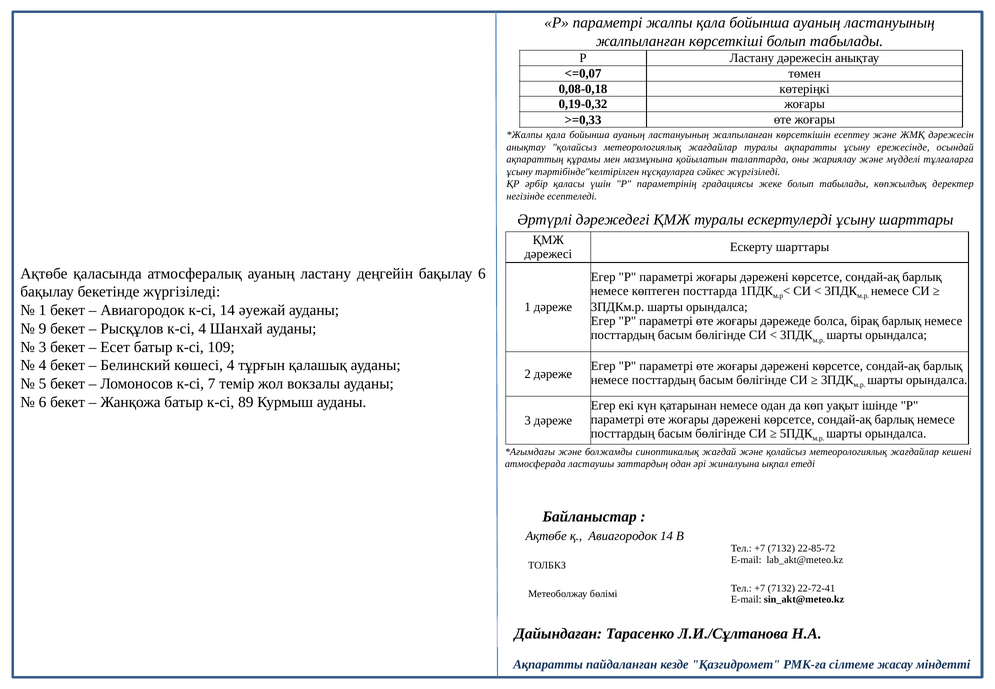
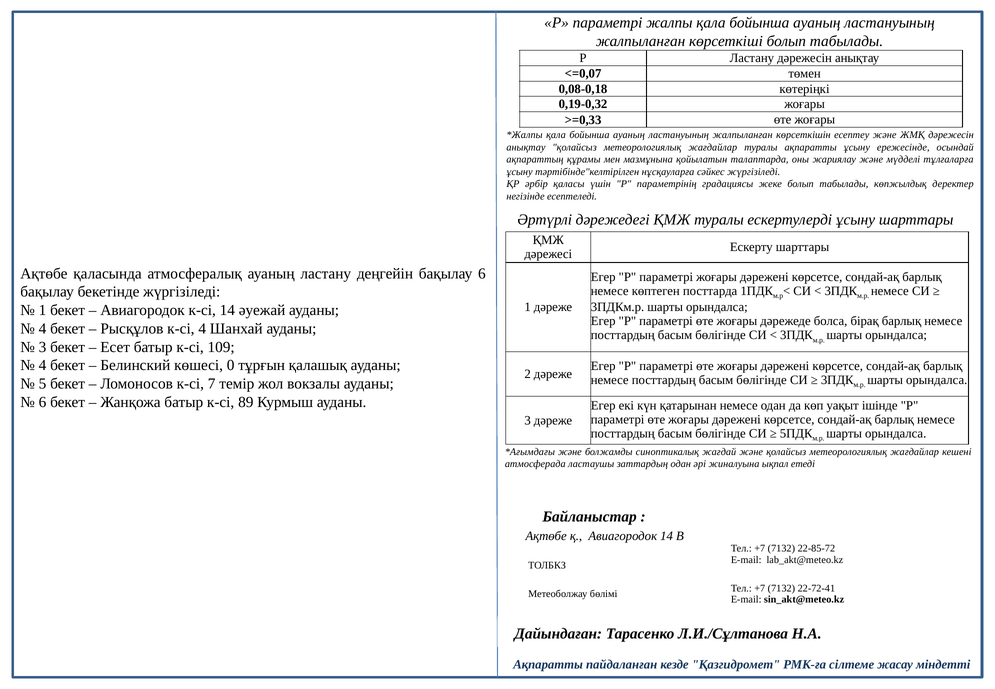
9: 9 -> 4 (43, 329)
көшесі 4: 4 -> 0 (231, 365)
